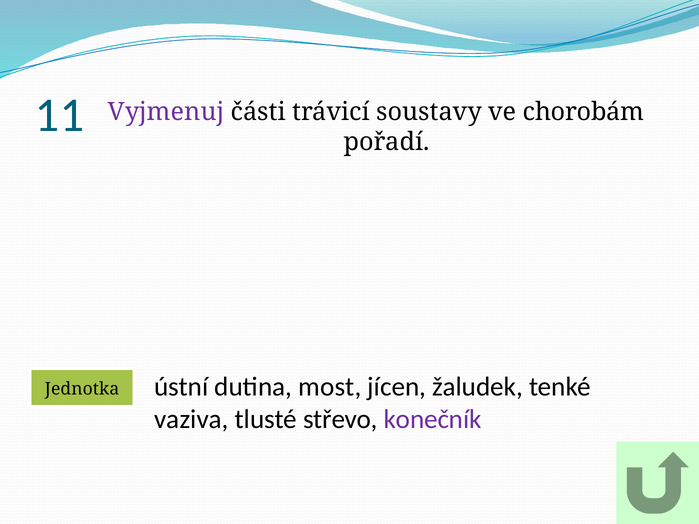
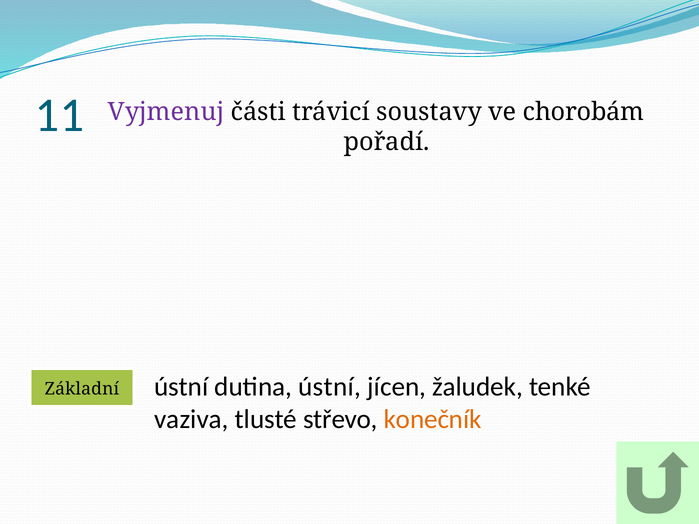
Jednotka: Jednotka -> Základní (82, 389)
dutina most: most -> ústní (330, 387)
konečník colour: purple -> orange (433, 420)
